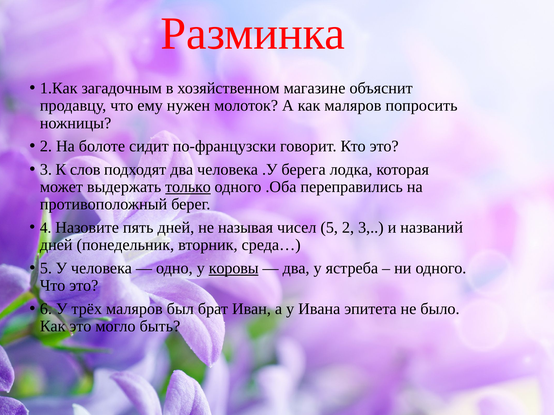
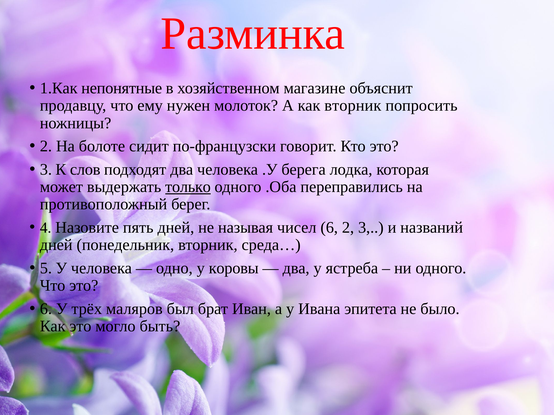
загадочным: загадочным -> непонятные (122, 88)
как маляров: маляров -> вторник (353, 106)
чисел 5: 5 -> 6 (329, 228)
коровы underline: present -> none (234, 268)
